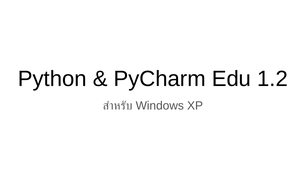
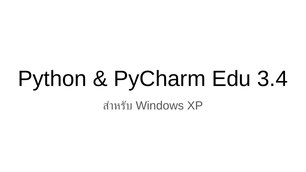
1.2: 1.2 -> 3.4 (273, 79)
